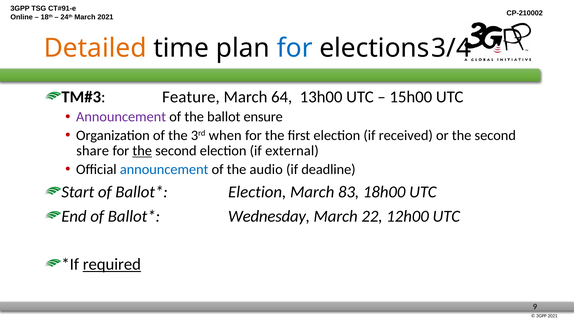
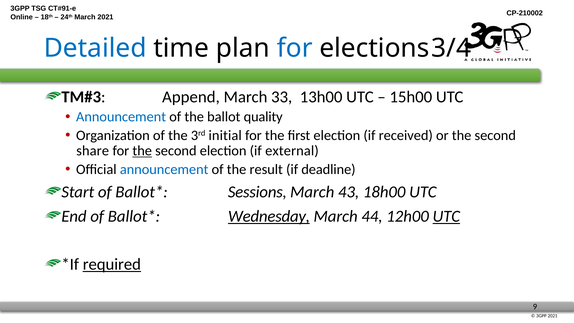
Detailed colour: orange -> blue (95, 48)
Feature: Feature -> Append (191, 97)
64: 64 -> 33 (282, 97)
Announcement colour: purple -> blue (121, 117)
ensure: ensure -> quality (263, 117)
when: when -> initial (225, 135)
audio: audio -> result (266, 169)
Election: Election -> Sessions (257, 192)
83: 83 -> 43 (349, 192)
Wednesday underline: none -> present (269, 216)
22: 22 -> 44 (372, 216)
UTC underline: none -> present (446, 216)
